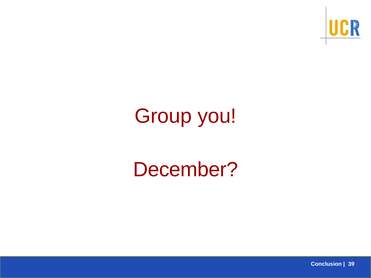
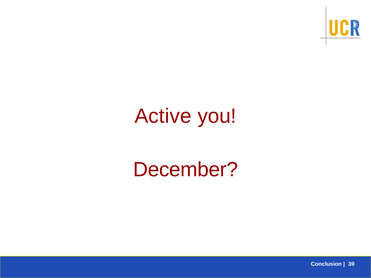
Group: Group -> Active (163, 116)
